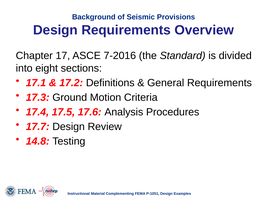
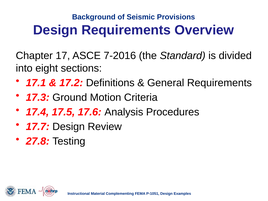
14.8: 14.8 -> 27.8 (38, 141)
